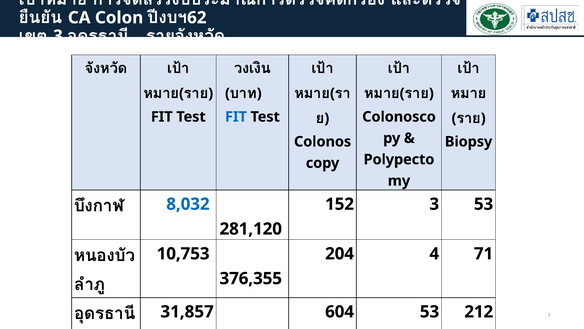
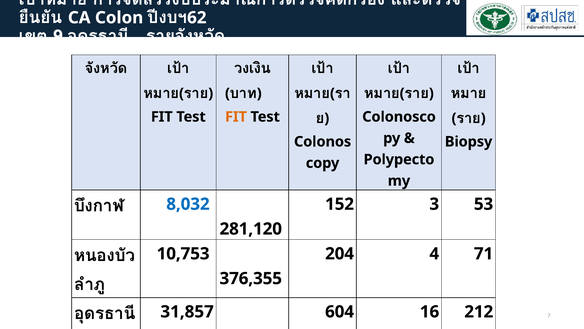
3: 3 -> 9 (58, 36)
FIT colour: blue -> orange (236, 117)
604 53: 53 -> 16 (430, 311)
